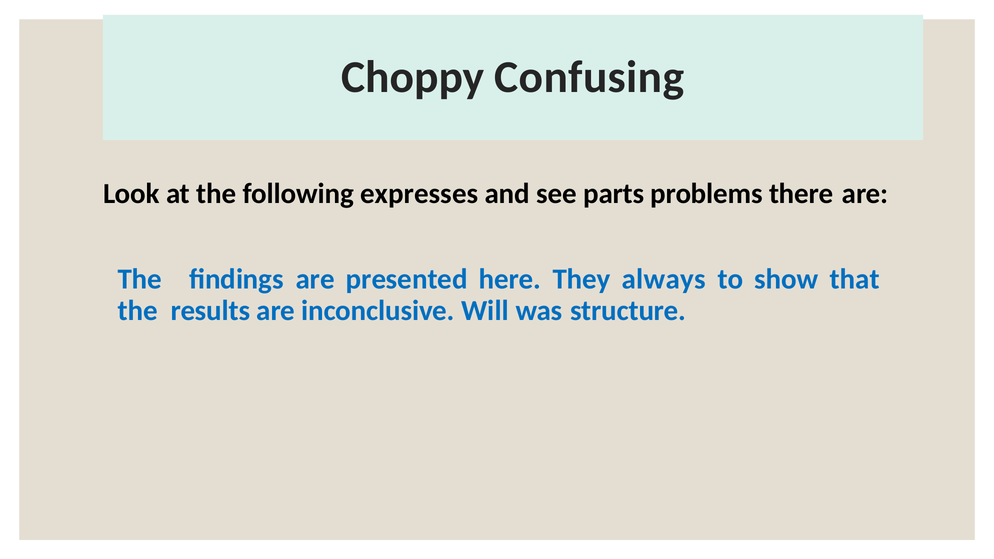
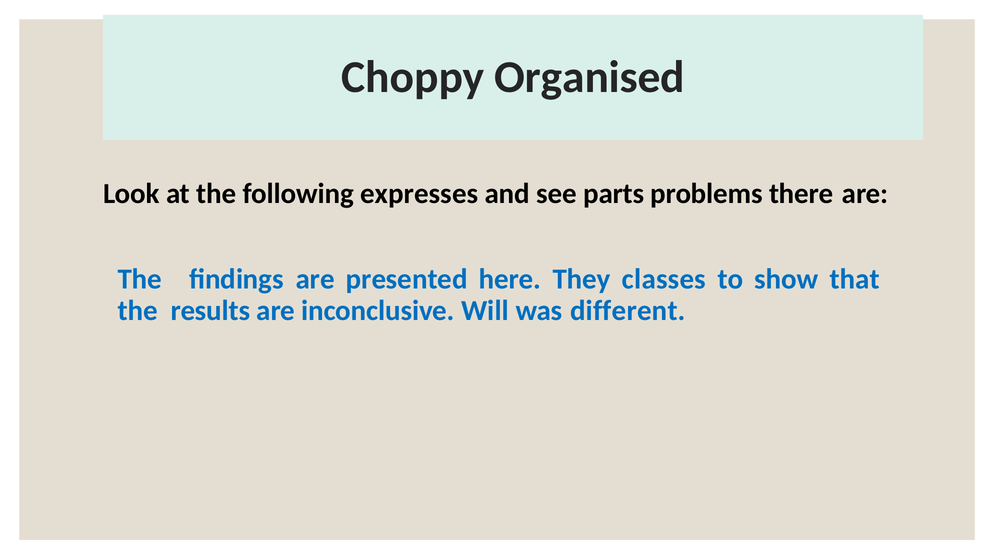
Confusing: Confusing -> Organised (590, 77)
always: always -> classes (664, 279)
structure: structure -> different (628, 311)
